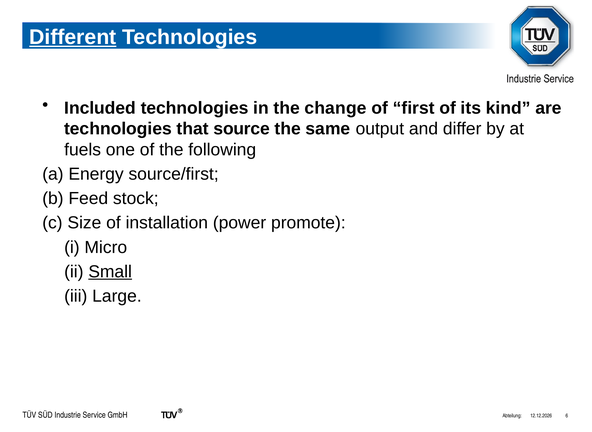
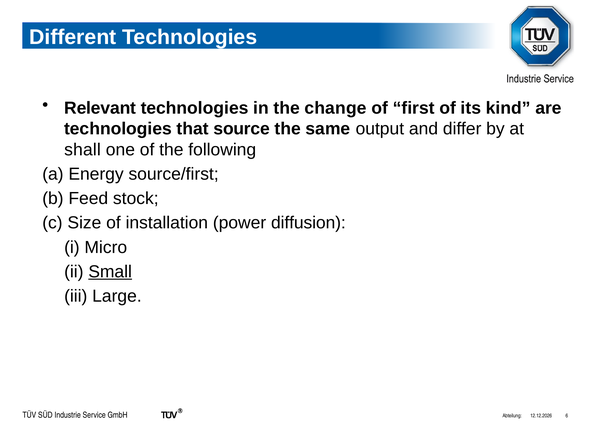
Different underline: present -> none (73, 37)
Included: Included -> Relevant (100, 108)
fuels: fuels -> shall (83, 150)
promote: promote -> diffusion (308, 223)
